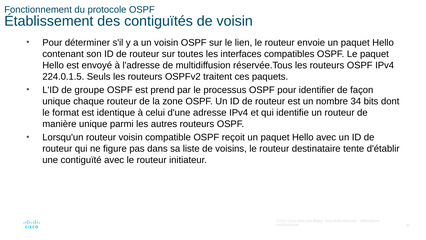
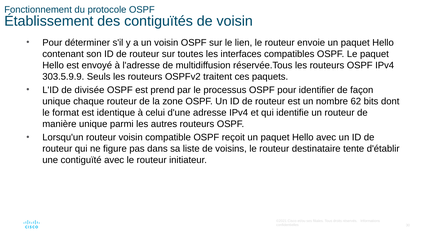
224.0.1.5: 224.0.1.5 -> 303.5.9.9 (63, 77)
groupe: groupe -> divisée (89, 90)
34: 34 -> 62 (356, 101)
